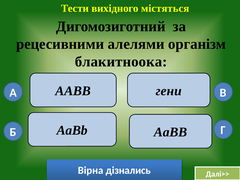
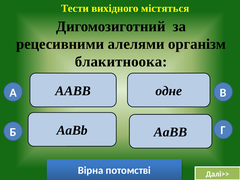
гени: гени -> одне (169, 91)
дізнались: дізнались -> потомстві (128, 170)
